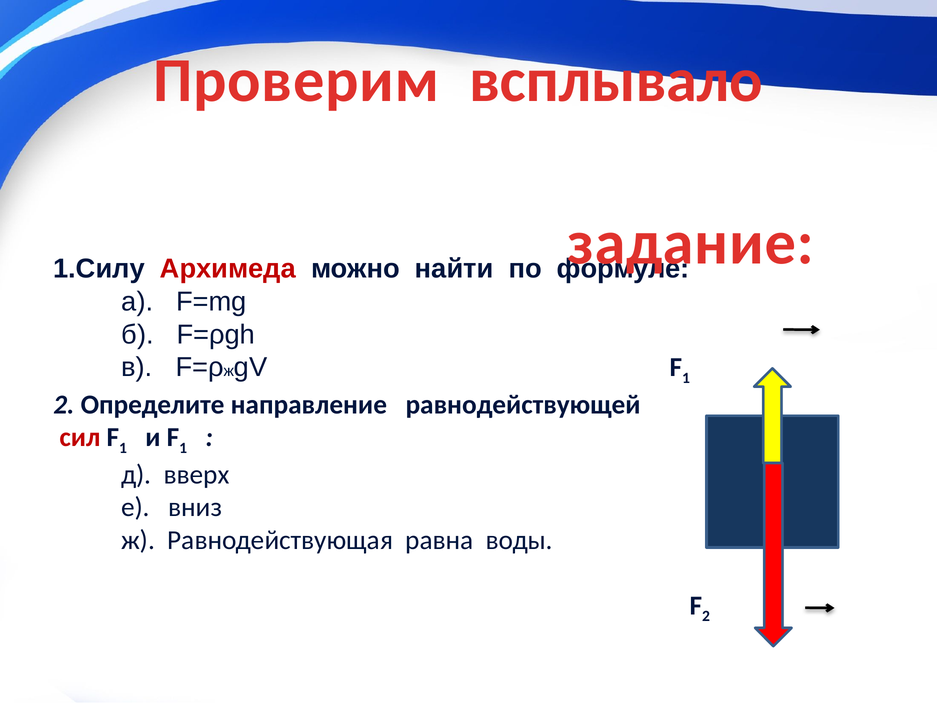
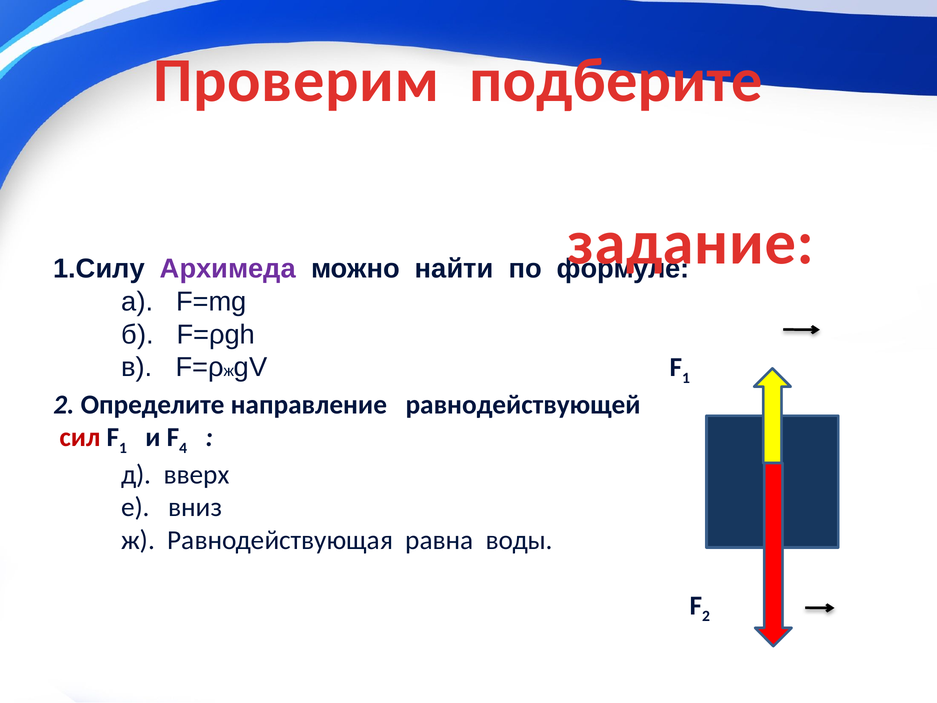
всплывало: всплывало -> подберите (616, 81)
Архимеда colour: red -> purple (228, 269)
1: 1 -> 4 (183, 448)
